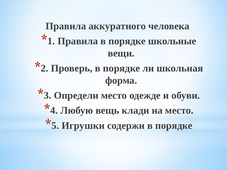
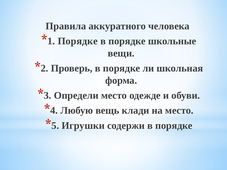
Правила: Правила -> Порядке (78, 41)
